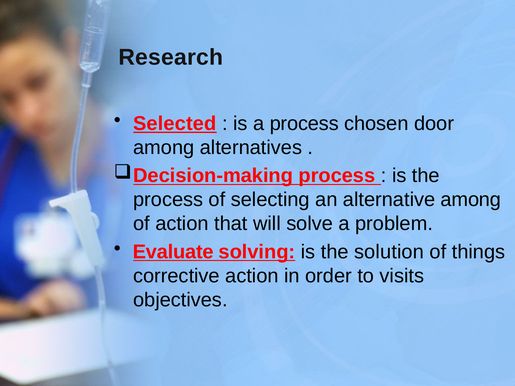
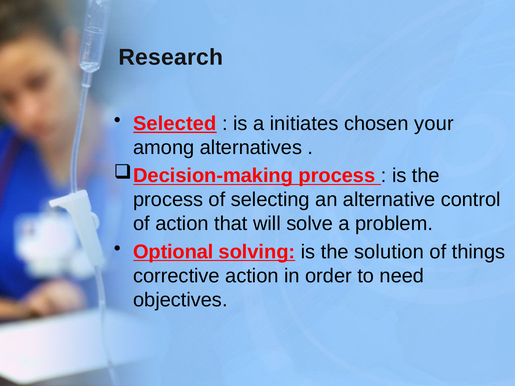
a process: process -> initiates (304, 124)
door: door -> your (434, 124)
alternative among: among -> control (471, 200)
Evaluate: Evaluate -> Optional (173, 252)
visits: visits -> need (402, 276)
